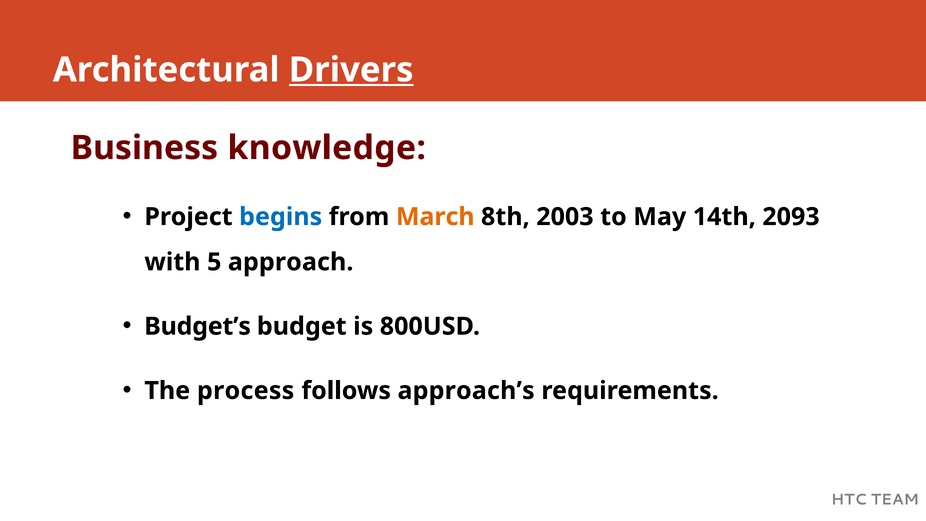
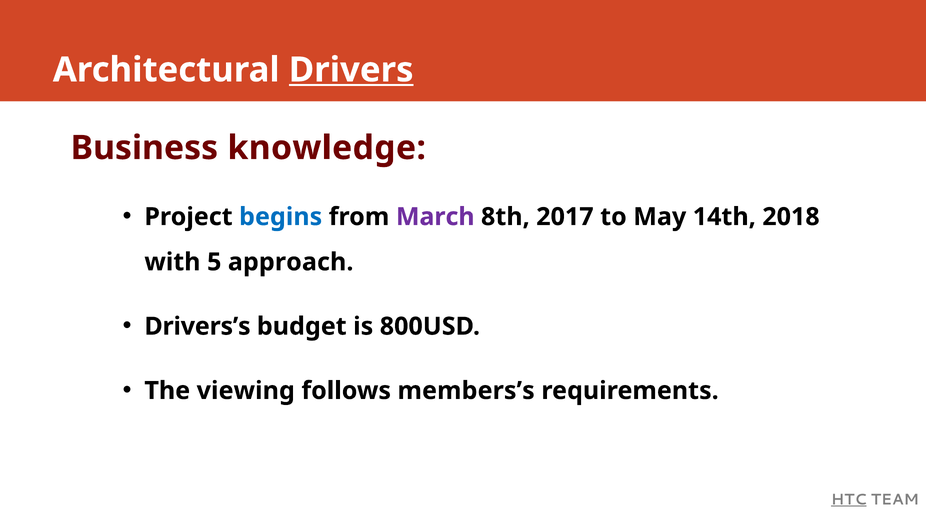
March colour: orange -> purple (435, 217)
2003: 2003 -> 2017 (565, 217)
2093: 2093 -> 2018 (791, 217)
Budget’s: Budget’s -> Drivers’s (198, 326)
process: process -> viewing (246, 391)
approach’s: approach’s -> members’s (466, 391)
HTC underline: none -> present (849, 499)
